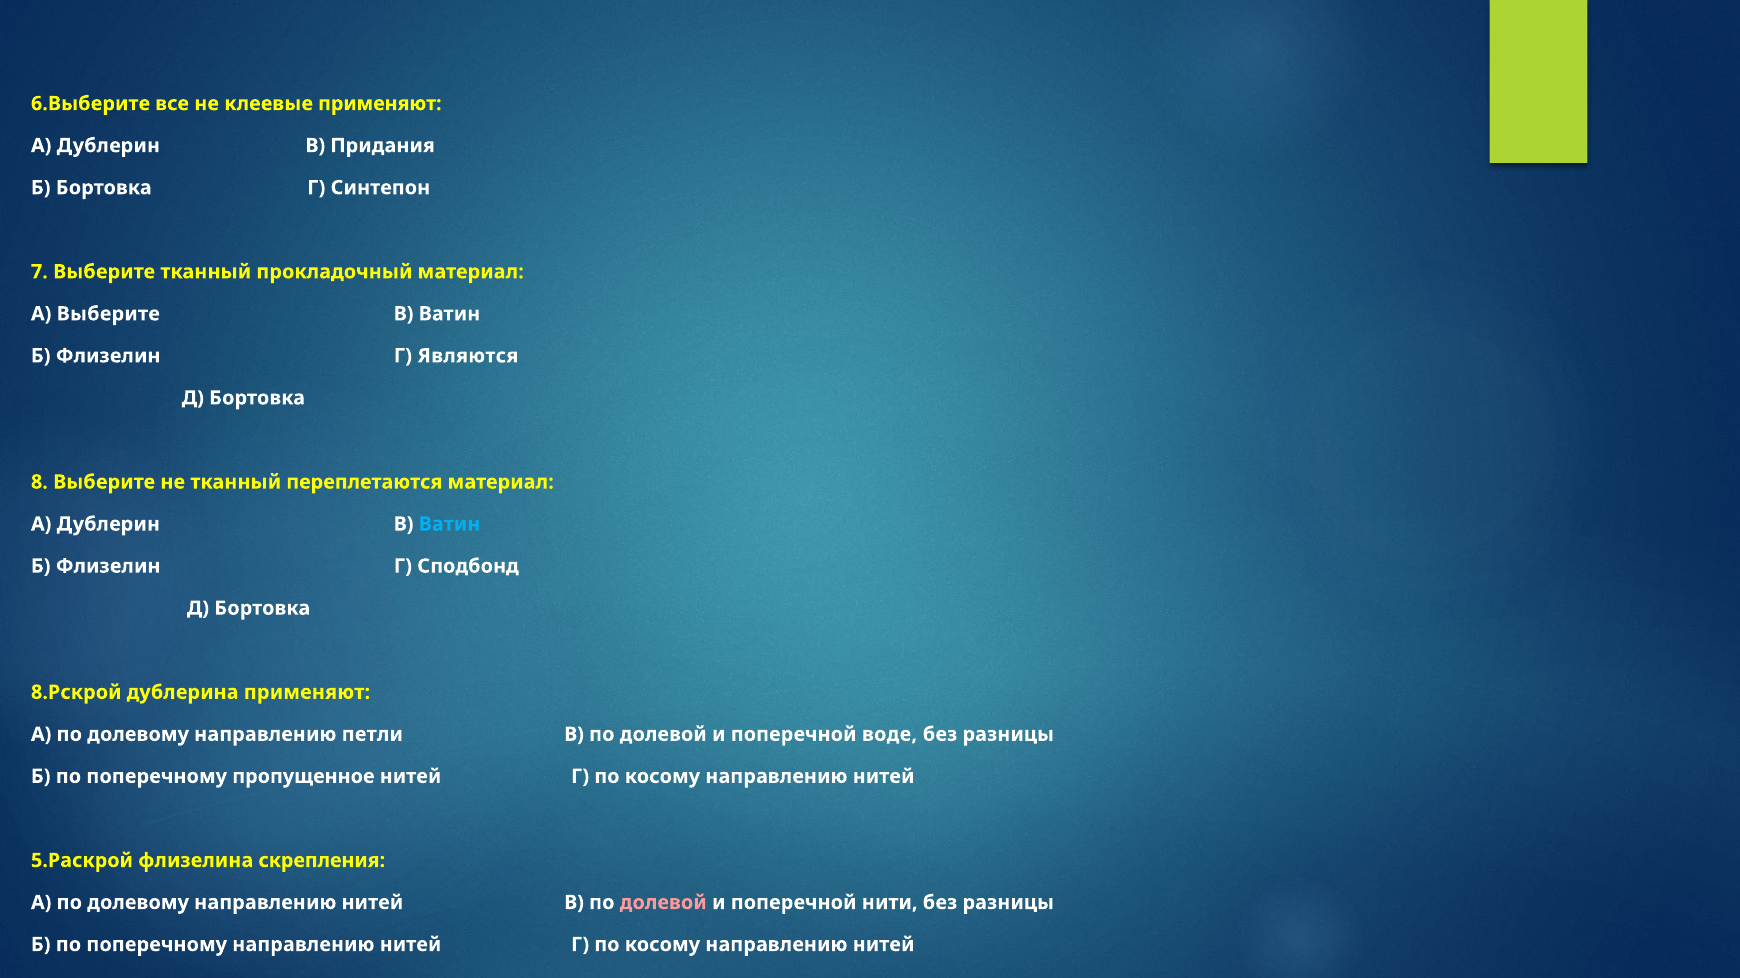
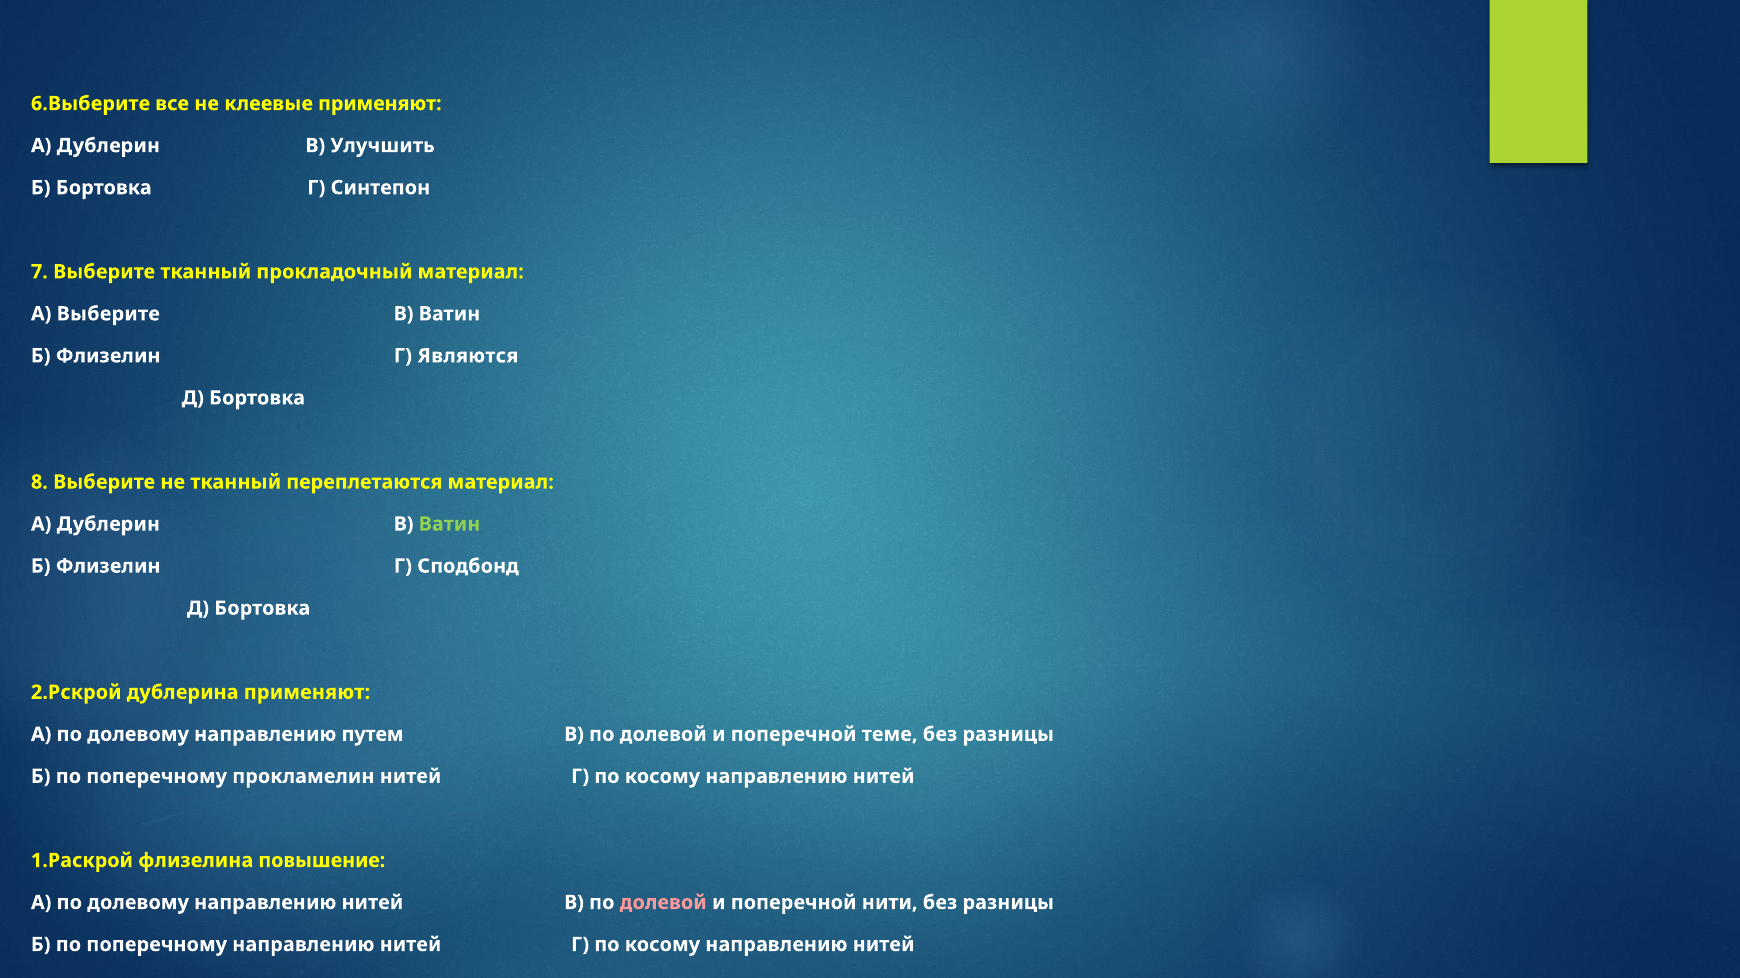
Придания: Придания -> Улучшить (383, 146)
Ватин colour: light blue -> light green (449, 524)
8.Рскрой: 8.Рскрой -> 2.Рскрой (76, 693)
петли: петли -> путем (373, 735)
воде: воде -> теме (890, 735)
пропущенное: пропущенное -> прокламелин (303, 777)
5.Раскрой: 5.Раскрой -> 1.Раскрой (82, 861)
скрепления: скрепления -> повышение (322, 861)
